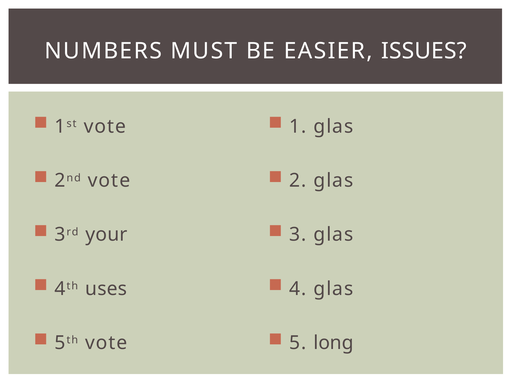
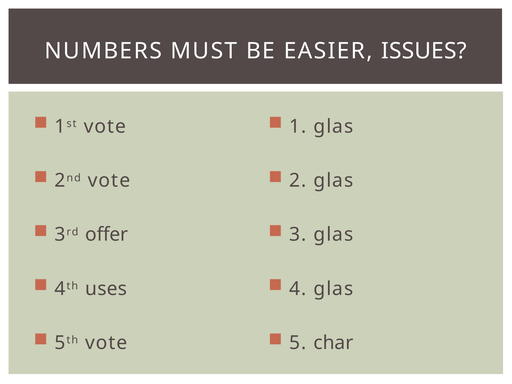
your: your -> offer (107, 235)
long: long -> char (333, 343)
